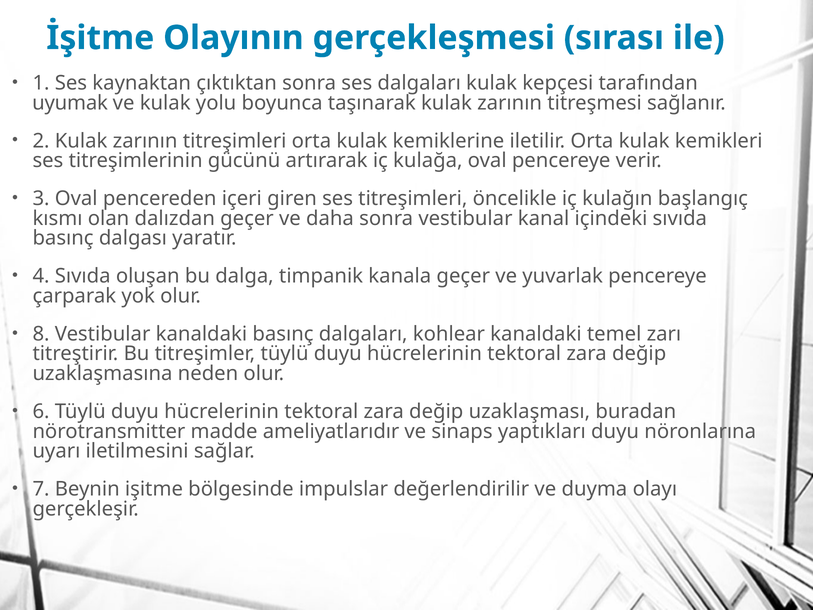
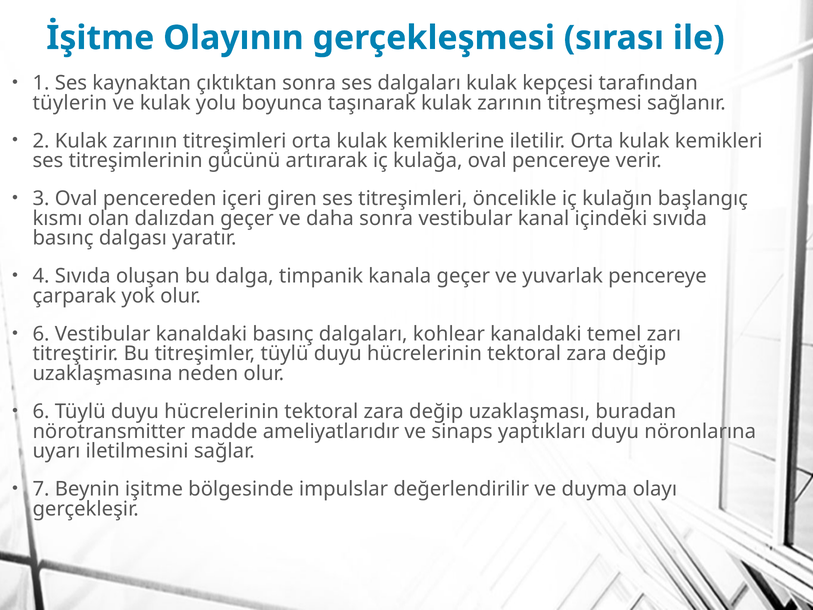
uyumak: uyumak -> tüylerin (70, 103)
8: 8 -> 6 (41, 334)
